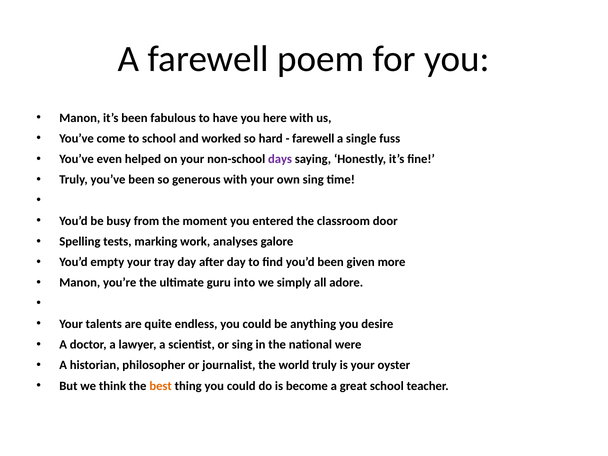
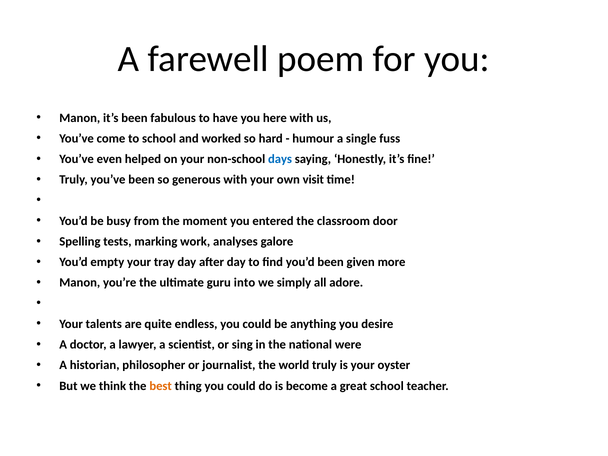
farewell: farewell -> humour (313, 139)
days colour: purple -> blue (280, 159)
own sing: sing -> visit (313, 180)
